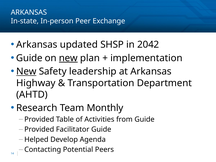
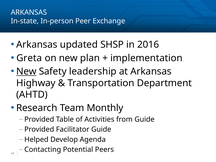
2042: 2042 -> 2016 (148, 45)
Guide: Guide -> Greta (29, 58)
new underline: present -> none (68, 58)
